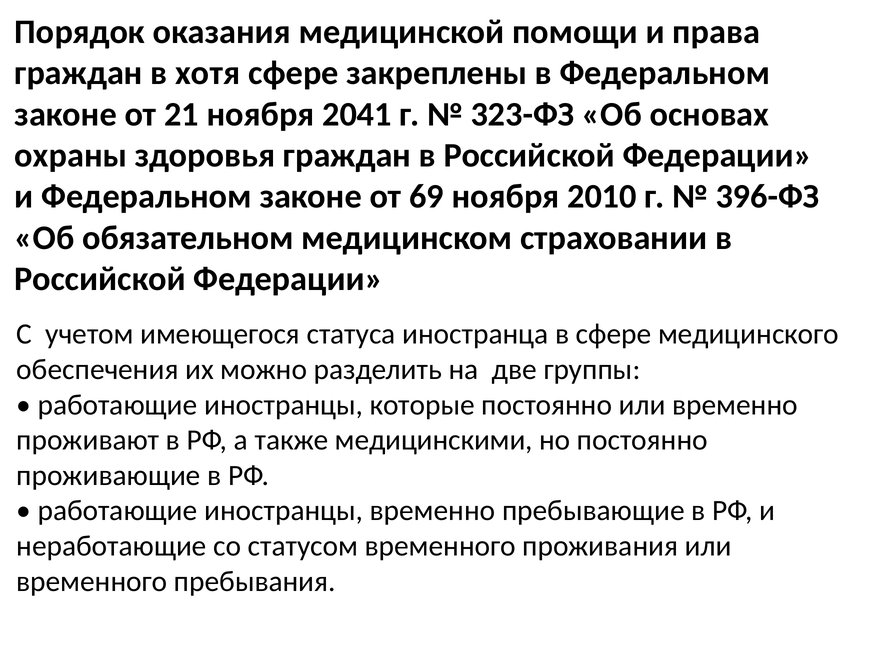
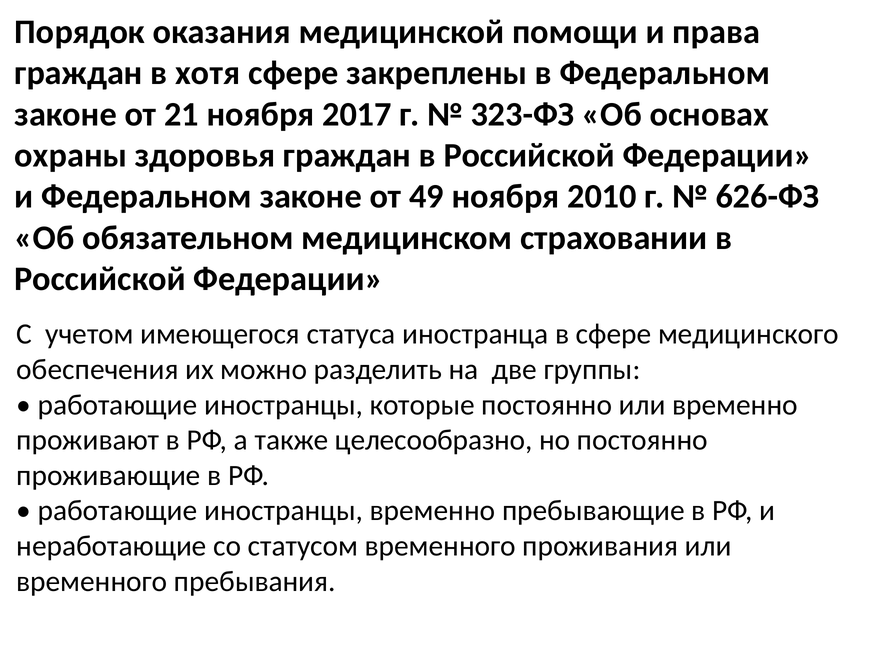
2041: 2041 -> 2017 (357, 114)
69: 69 -> 49 (426, 197)
396-ФЗ: 396-ФЗ -> 626-ФЗ (767, 197)
медицинскими: медицинскими -> целесообразно (434, 440)
